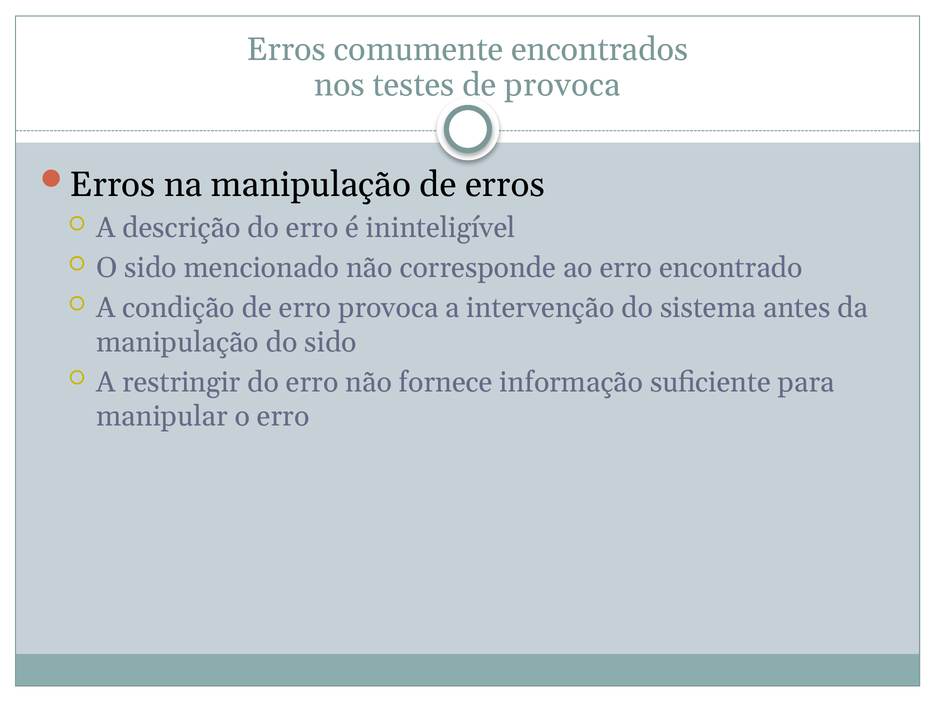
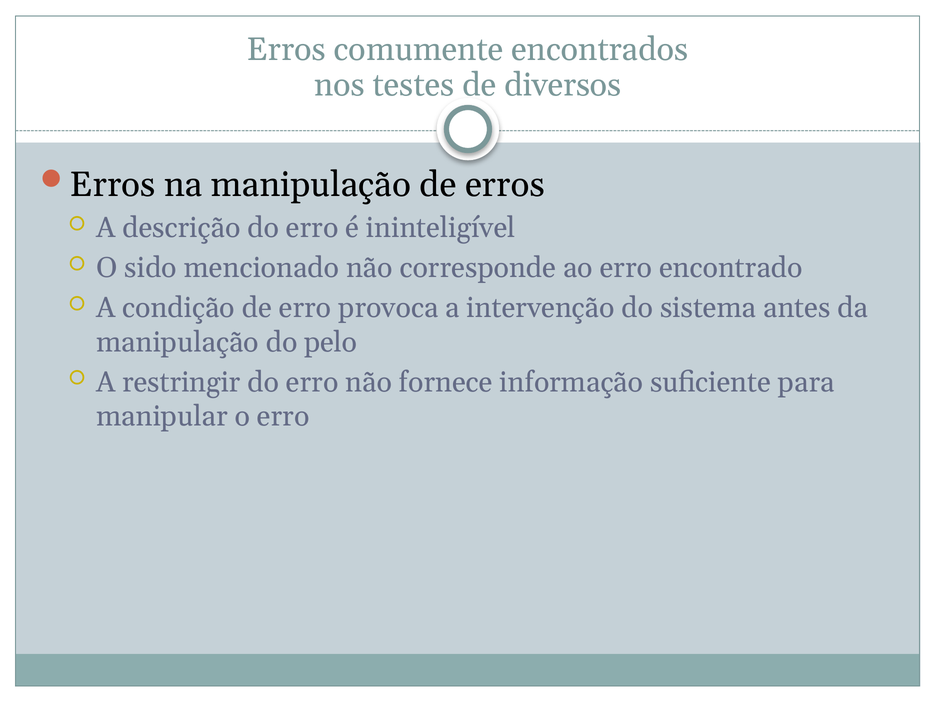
de provoca: provoca -> diversos (563, 85)
do sido: sido -> pelo (331, 342)
